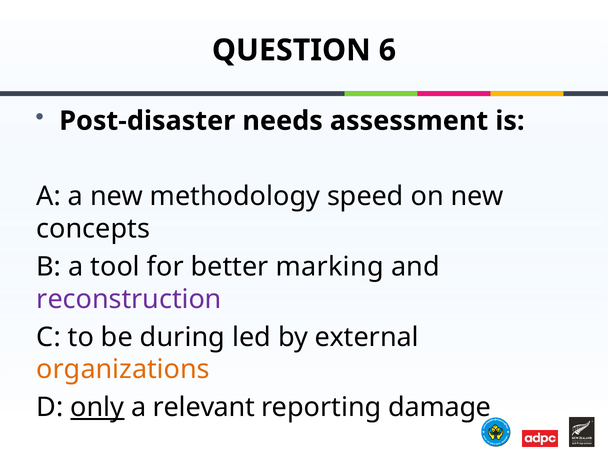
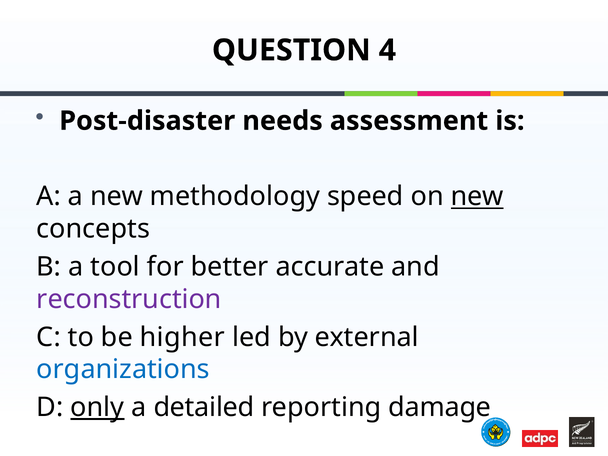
6: 6 -> 4 (387, 50)
new underline: none -> present (477, 197)
marking: marking -> accurate (330, 267)
during: during -> higher (182, 337)
organizations colour: orange -> blue (123, 370)
relevant: relevant -> detailed (204, 407)
